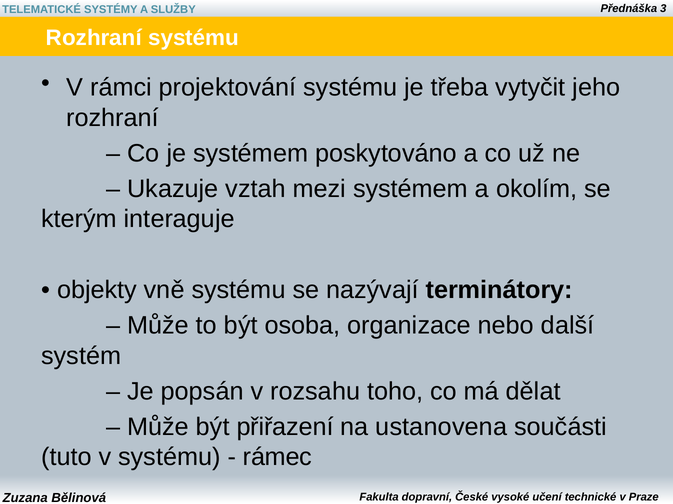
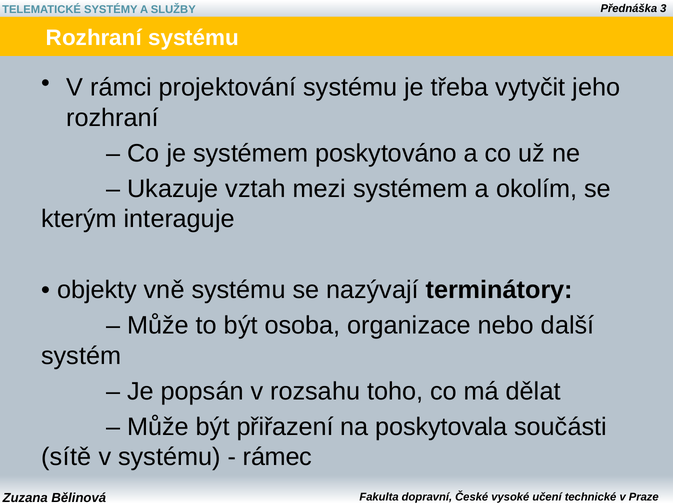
ustanovena: ustanovena -> poskytovala (441, 427)
tuto: tuto -> sítě (66, 458)
